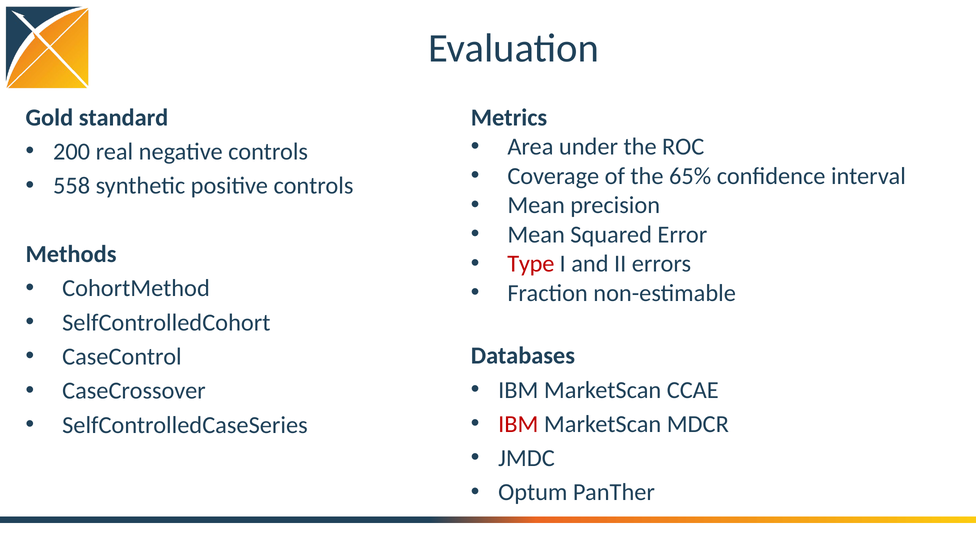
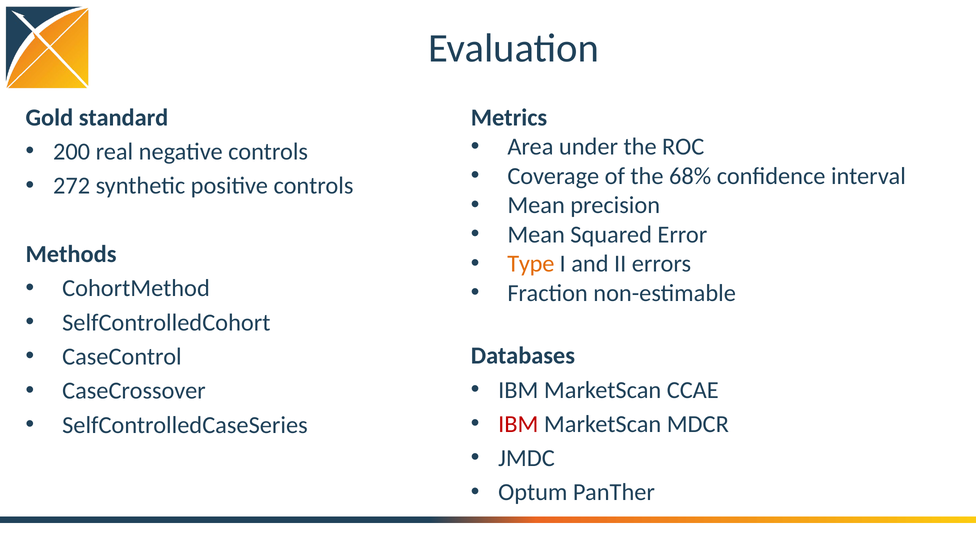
65%: 65% -> 68% (690, 176)
558: 558 -> 272 (72, 186)
Type colour: red -> orange (531, 264)
